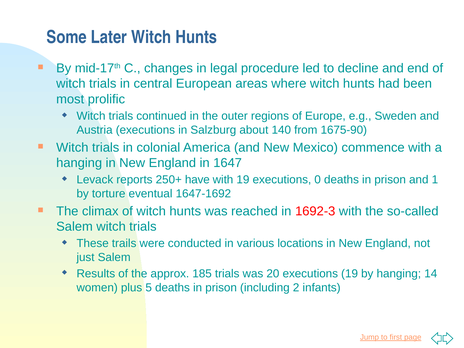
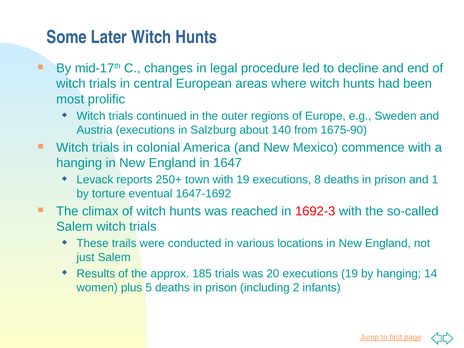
have: have -> town (197, 180)
0: 0 -> 8 (318, 180)
